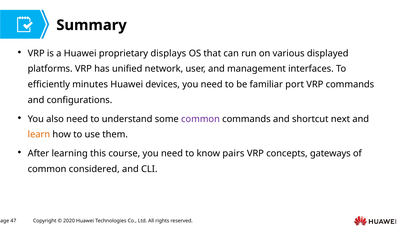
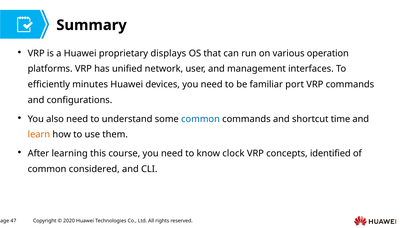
displayed: displayed -> operation (328, 53)
common colour: purple -> blue (200, 119)
next: next -> time (340, 119)
pairs: pairs -> clock (233, 153)
gateways: gateways -> identified (330, 153)
